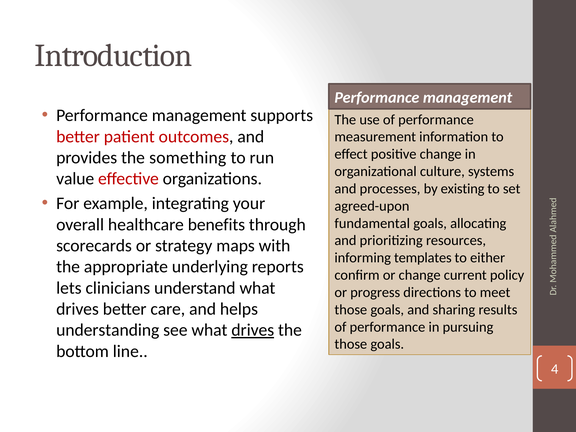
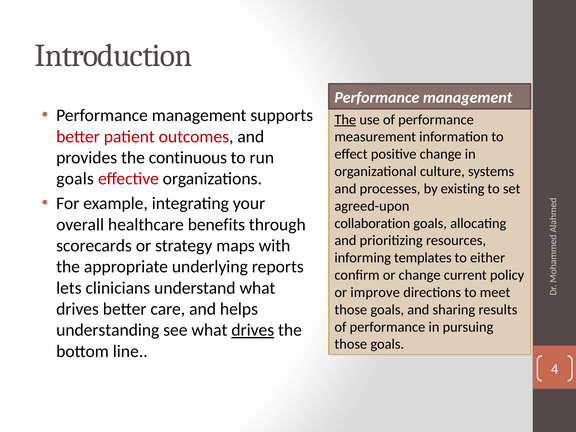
The underline: none -> present (345, 120)
something: something -> continuous (188, 158)
value: value -> goals (75, 179)
fundamental: fundamental -> collaboration (372, 223)
progress: progress -> improve (375, 292)
